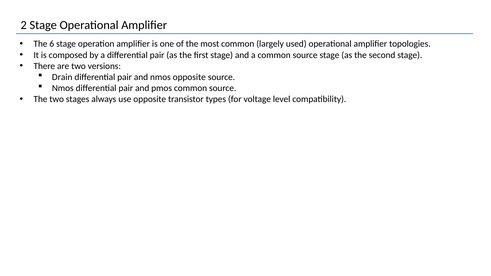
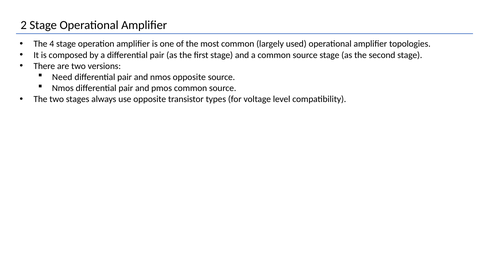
6: 6 -> 4 (52, 44)
Drain: Drain -> Need (62, 77)
